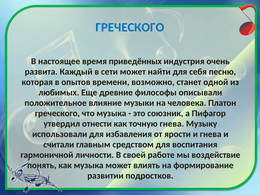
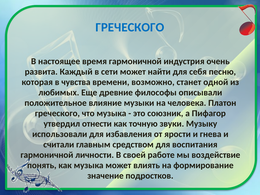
время приведённых: приведённых -> гармоничной (135, 61)
опытов: опытов -> чувства (76, 82)
точную гнева: гнева -> звуки (172, 124)
развитии: развитии -> значение (105, 176)
